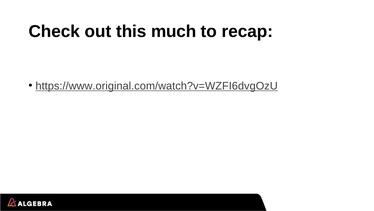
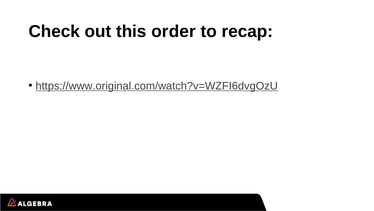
much: much -> order (174, 31)
